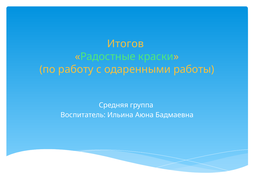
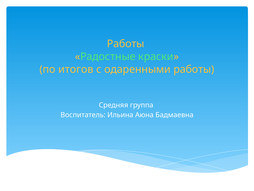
Итогов: Итогов -> Работы (126, 44)
работу: работу -> итогов (76, 69)
